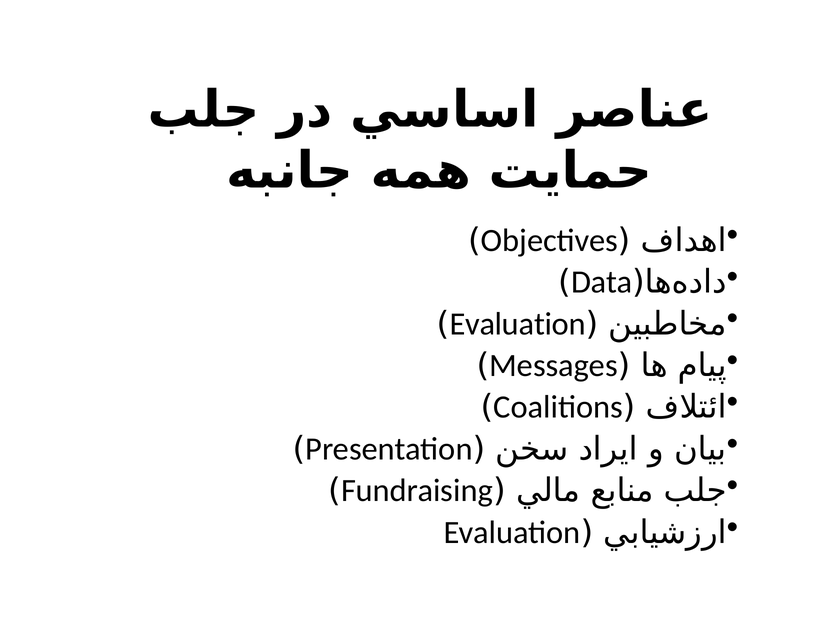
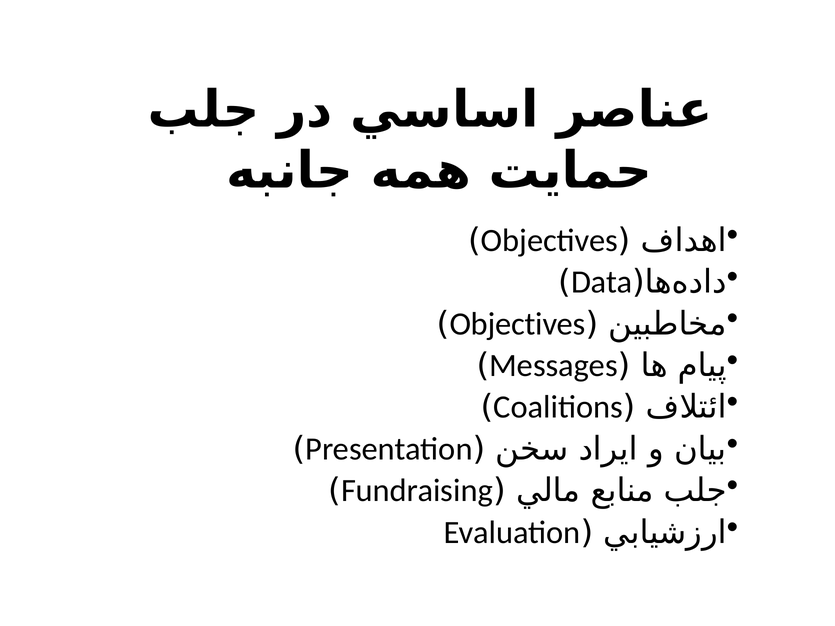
Evaluation: Evaluation -> Objectives (518, 324)
